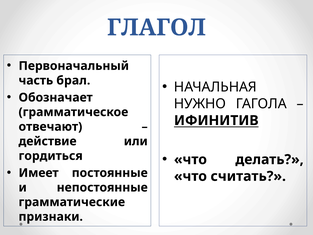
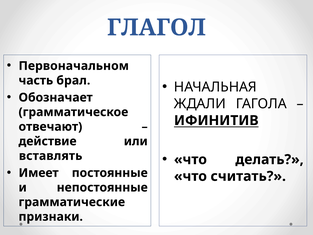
Первоначальный: Первоначальный -> Первоначальном (74, 66)
НУЖНО: НУЖНО -> ЖДАЛИ (200, 104)
гордиться: гордиться -> вставлять (51, 156)
